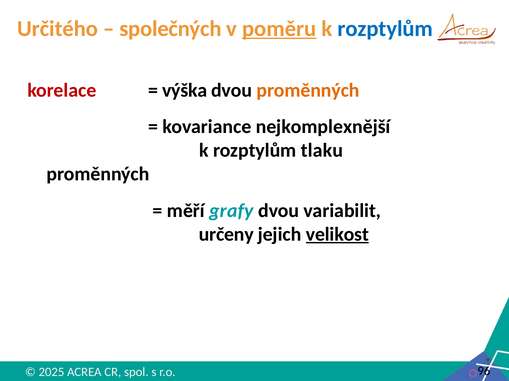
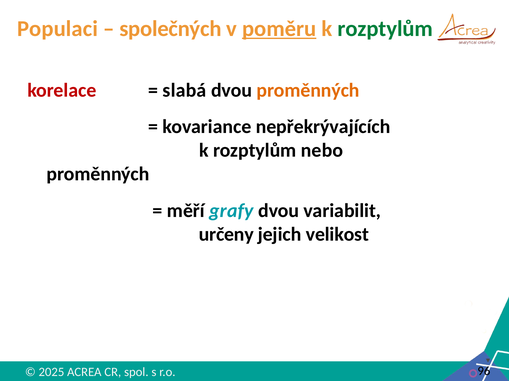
Určitého: Určitého -> Populaci (58, 29)
rozptylům colour: blue -> green (385, 29)
výška: výška -> slabá (184, 90)
nejkomplexnější: nejkomplexnější -> nepřekrývajících (323, 127)
tlaku: tlaku -> nebo (322, 151)
velikost underline: present -> none (337, 235)
